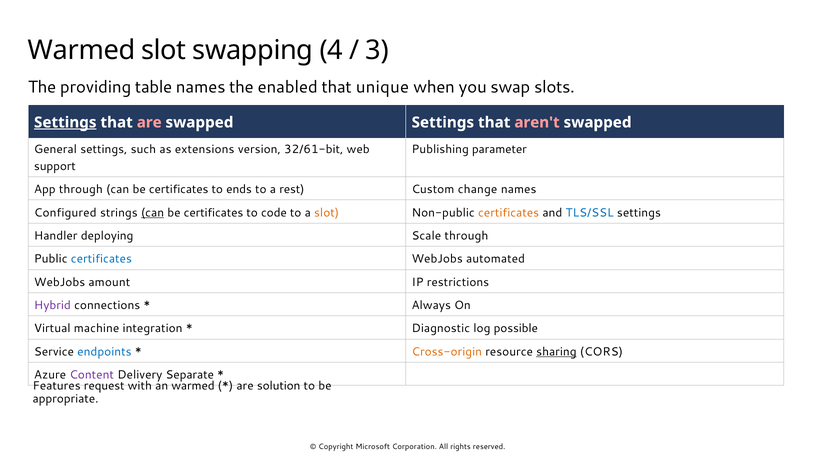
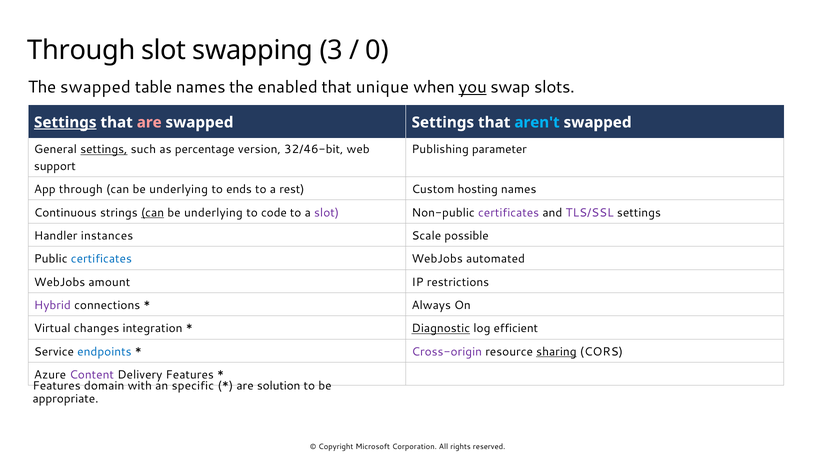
Warmed: Warmed -> Through (82, 50)
4: 4 -> 3 (331, 50)
3: 3 -> 0 (377, 50)
The providing: providing -> swapped (95, 87)
you underline: none -> present (473, 87)
aren't colour: pink -> light blue (537, 122)
settings underline: none -> present (104, 149)
extensions: extensions -> percentage (205, 149)
32/61-bit: 32/61-bit -> 32/46-bit (314, 149)
certificates: certificates -> underlying (179, 189)
change: change -> hosting (478, 189)
Configured: Configured -> Continuous (65, 212)
certificates: certificates -> underlying (213, 212)
slot colour: orange -> purple (327, 212)
certificates colour: orange -> purple (509, 212)
TLS/SSL colour: blue -> purple (590, 212)
deploying: deploying -> instances (107, 236)
Scale through: through -> possible (467, 236)
machine: machine -> changes (97, 328)
Diagnostic underline: none -> present (441, 328)
possible: possible -> efficient (516, 328)
Cross-origin colour: orange -> purple (447, 351)
Delivery Separate: Separate -> Features (190, 374)
request: request -> domain (104, 386)
an warmed: warmed -> specific (193, 386)
